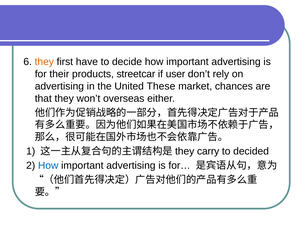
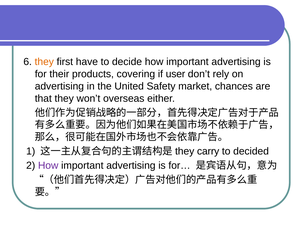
streetcar: streetcar -> covering (136, 74)
These: These -> Safety (161, 86)
How colour: blue -> purple (48, 165)
